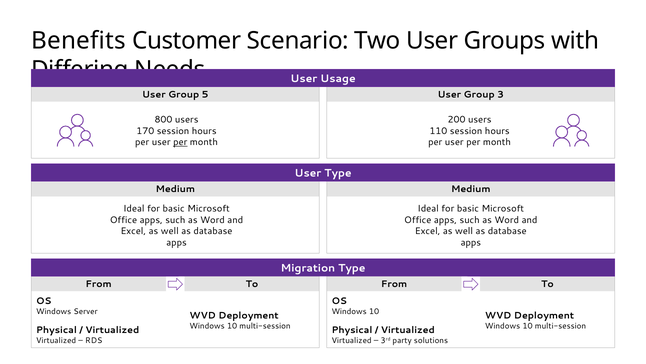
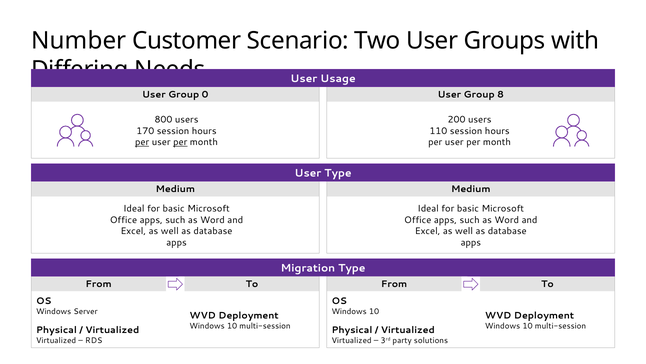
Benefits: Benefits -> Number (79, 40)
5: 5 -> 0 (205, 94)
3: 3 -> 8 (501, 94)
per underline: none -> present (142, 142)
